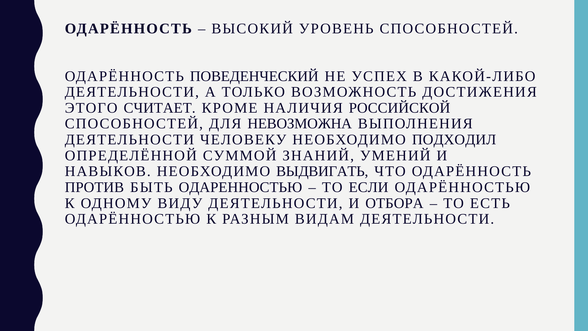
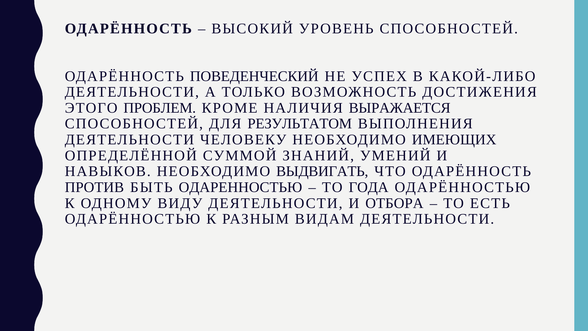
СЧИТАЕТ: СЧИТАЕТ -> ПРОБЛЕМ (160, 108)
РОССИЙСКОЙ: РОССИЙСКОЙ -> ВЫРАЖАЕТСЯ (400, 108)
НЕВОЗМОЖНА: НЕВОЗМОЖНА -> РЕЗУЛЬТАТОМ (300, 124)
ПОДХОДИЛ: ПОДХОДИЛ -> ИМЕЮЩИХ (454, 140)
ЕСЛИ: ЕСЛИ -> ГОДА (369, 187)
